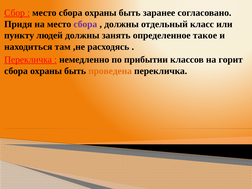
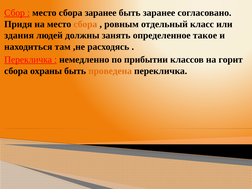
место сбора охраны: охраны -> заранее (101, 13)
сбора colour: purple -> orange (85, 24)
должны: должны -> ровным (122, 24)
пункту: пункту -> здания (19, 35)
